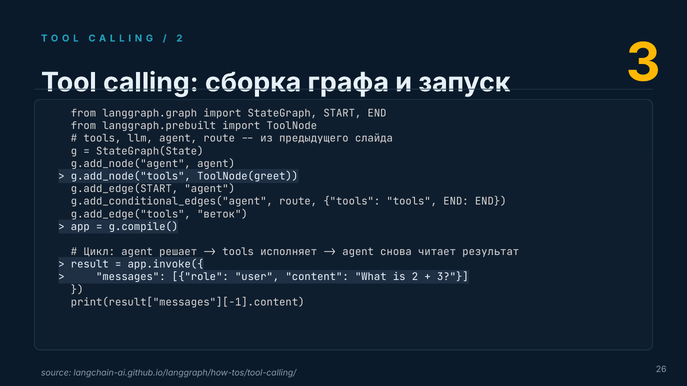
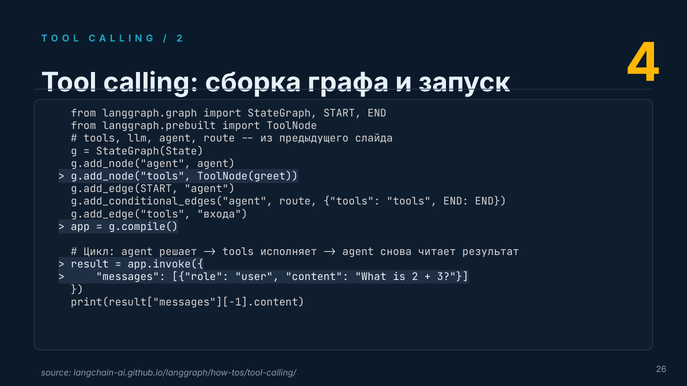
запуск 3: 3 -> 4 (643, 63)
веток: веток -> входа (222, 214)
